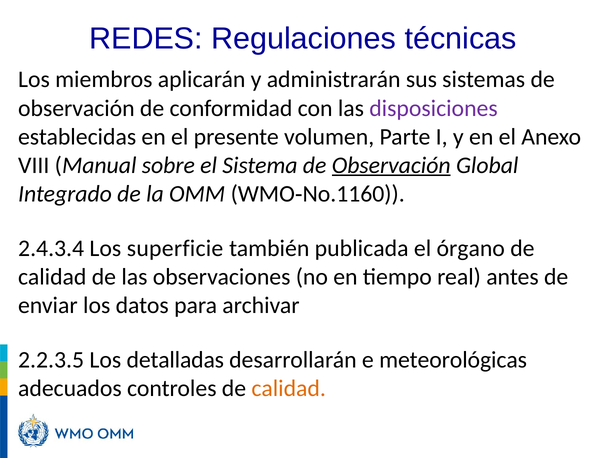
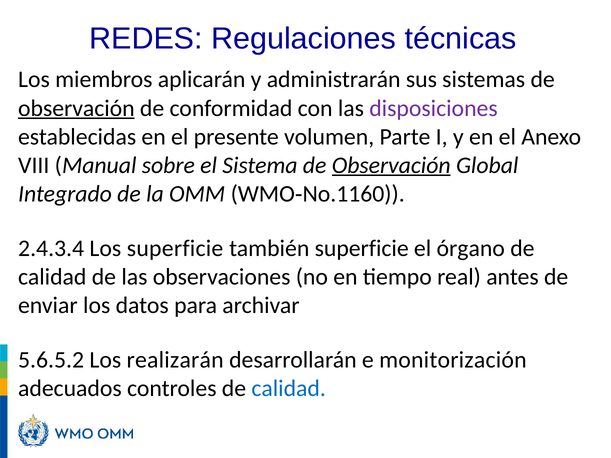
observación underline: none -> present (76, 108)
también publicada: publicada -> superficie (362, 248)
2.2.3.5: 2.2.3.5 -> 5.6.5.2 (51, 360)
detalladas: detalladas -> realizarán (175, 360)
meteorológicas: meteorológicas -> monitorización (453, 360)
calidad colour: orange -> blue (289, 389)
